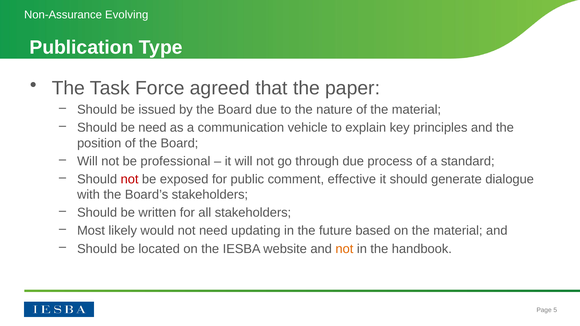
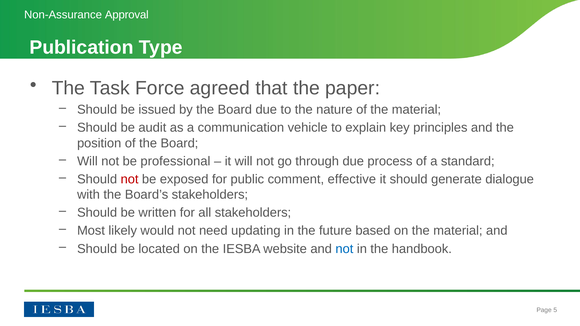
Evolving: Evolving -> Approval (127, 15)
be need: need -> audit (152, 128)
not colour: orange -> blue (344, 249)
